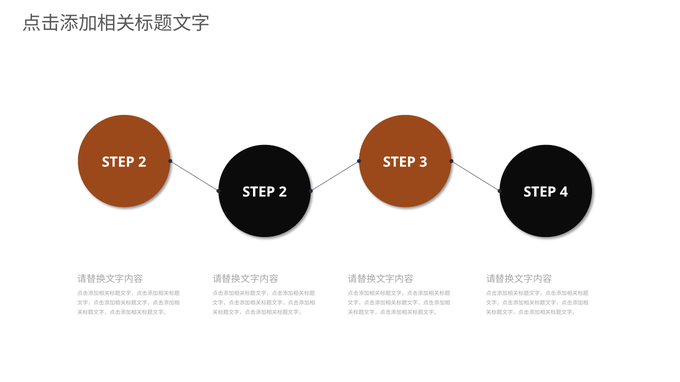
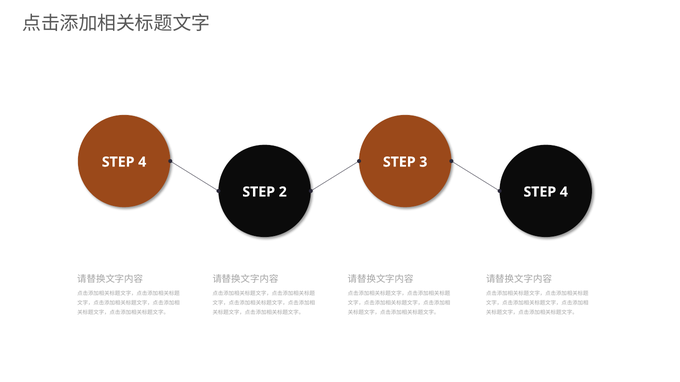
2: 2 -> 4 (142, 162)
